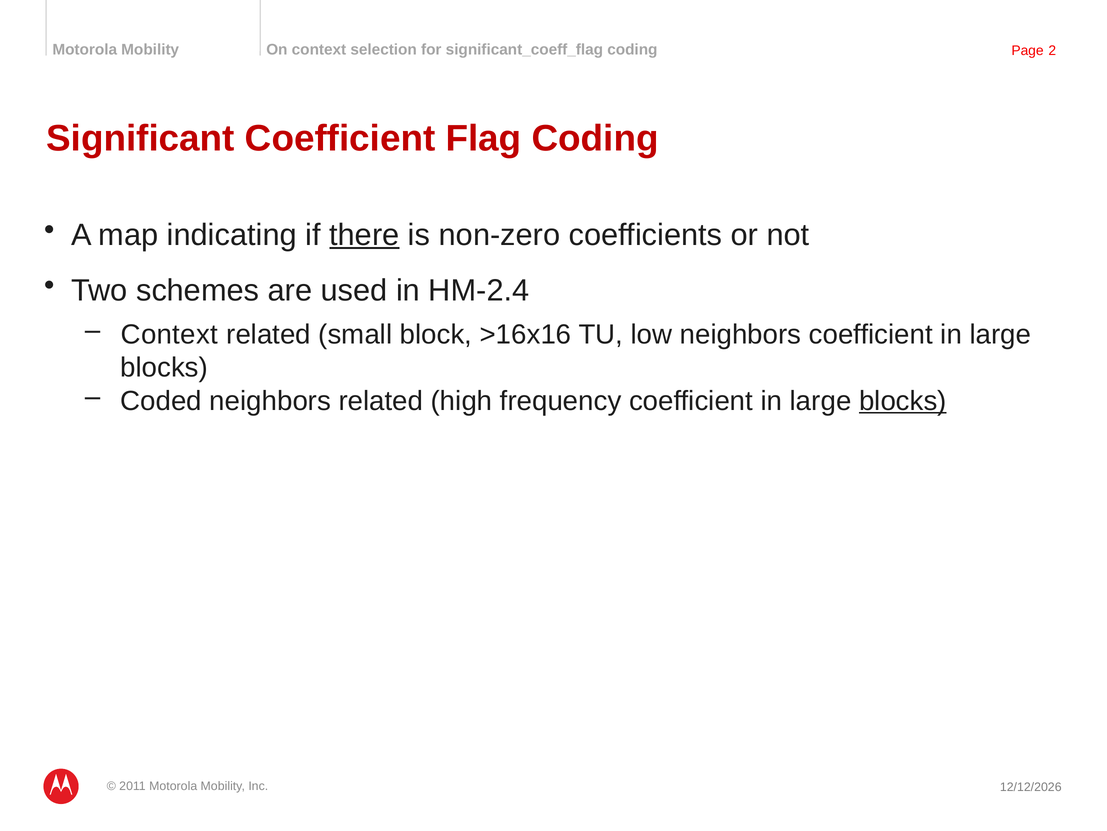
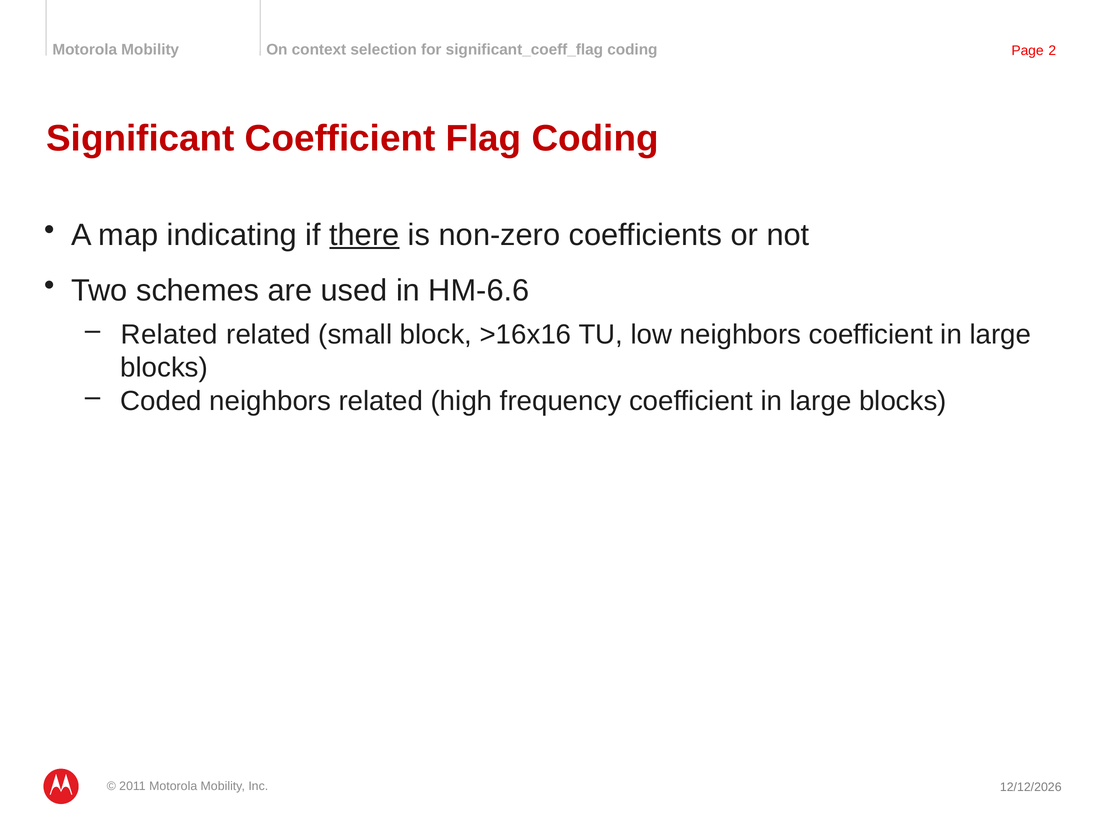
HM-2.4: HM-2.4 -> HM-6.6 (479, 290)
Context: Context -> Related (169, 334)
blocks underline: present -> none (903, 401)
